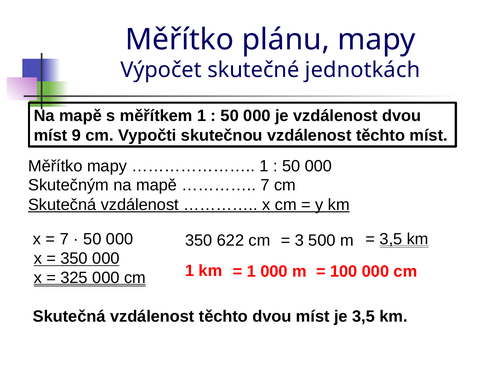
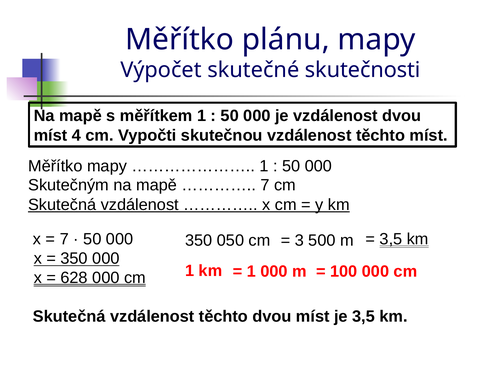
jednotkách: jednotkách -> skutečnosti (363, 70)
9: 9 -> 4 (76, 136)
622: 622 -> 050 (230, 241)
325: 325 -> 628 (74, 278)
